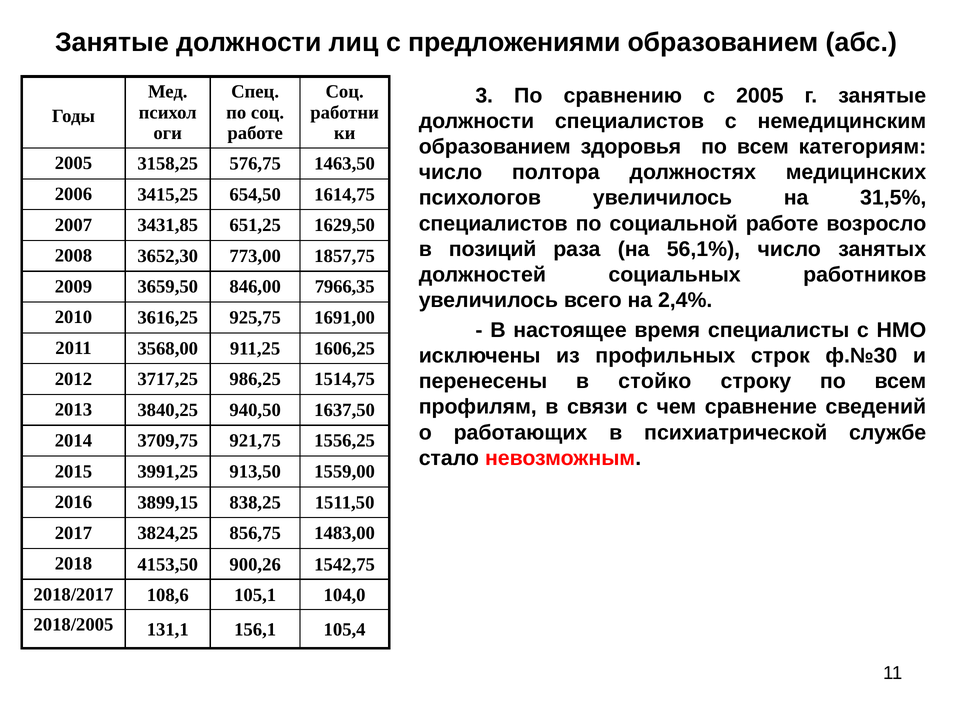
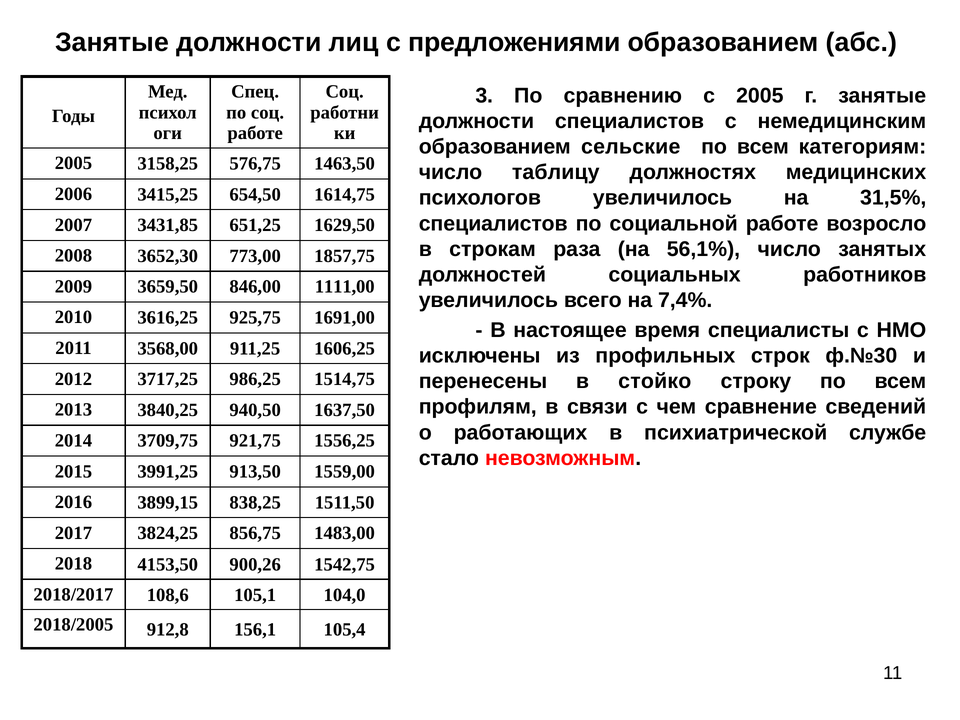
здоровья: здоровья -> сельские (631, 147)
полтора: полтора -> таблицу (556, 172)
позиций: позиций -> строкам (492, 249)
7966,35: 7966,35 -> 1111,00 (345, 287)
2,4%: 2,4% -> 7,4% (685, 300)
131,1: 131,1 -> 912,8 (168, 629)
